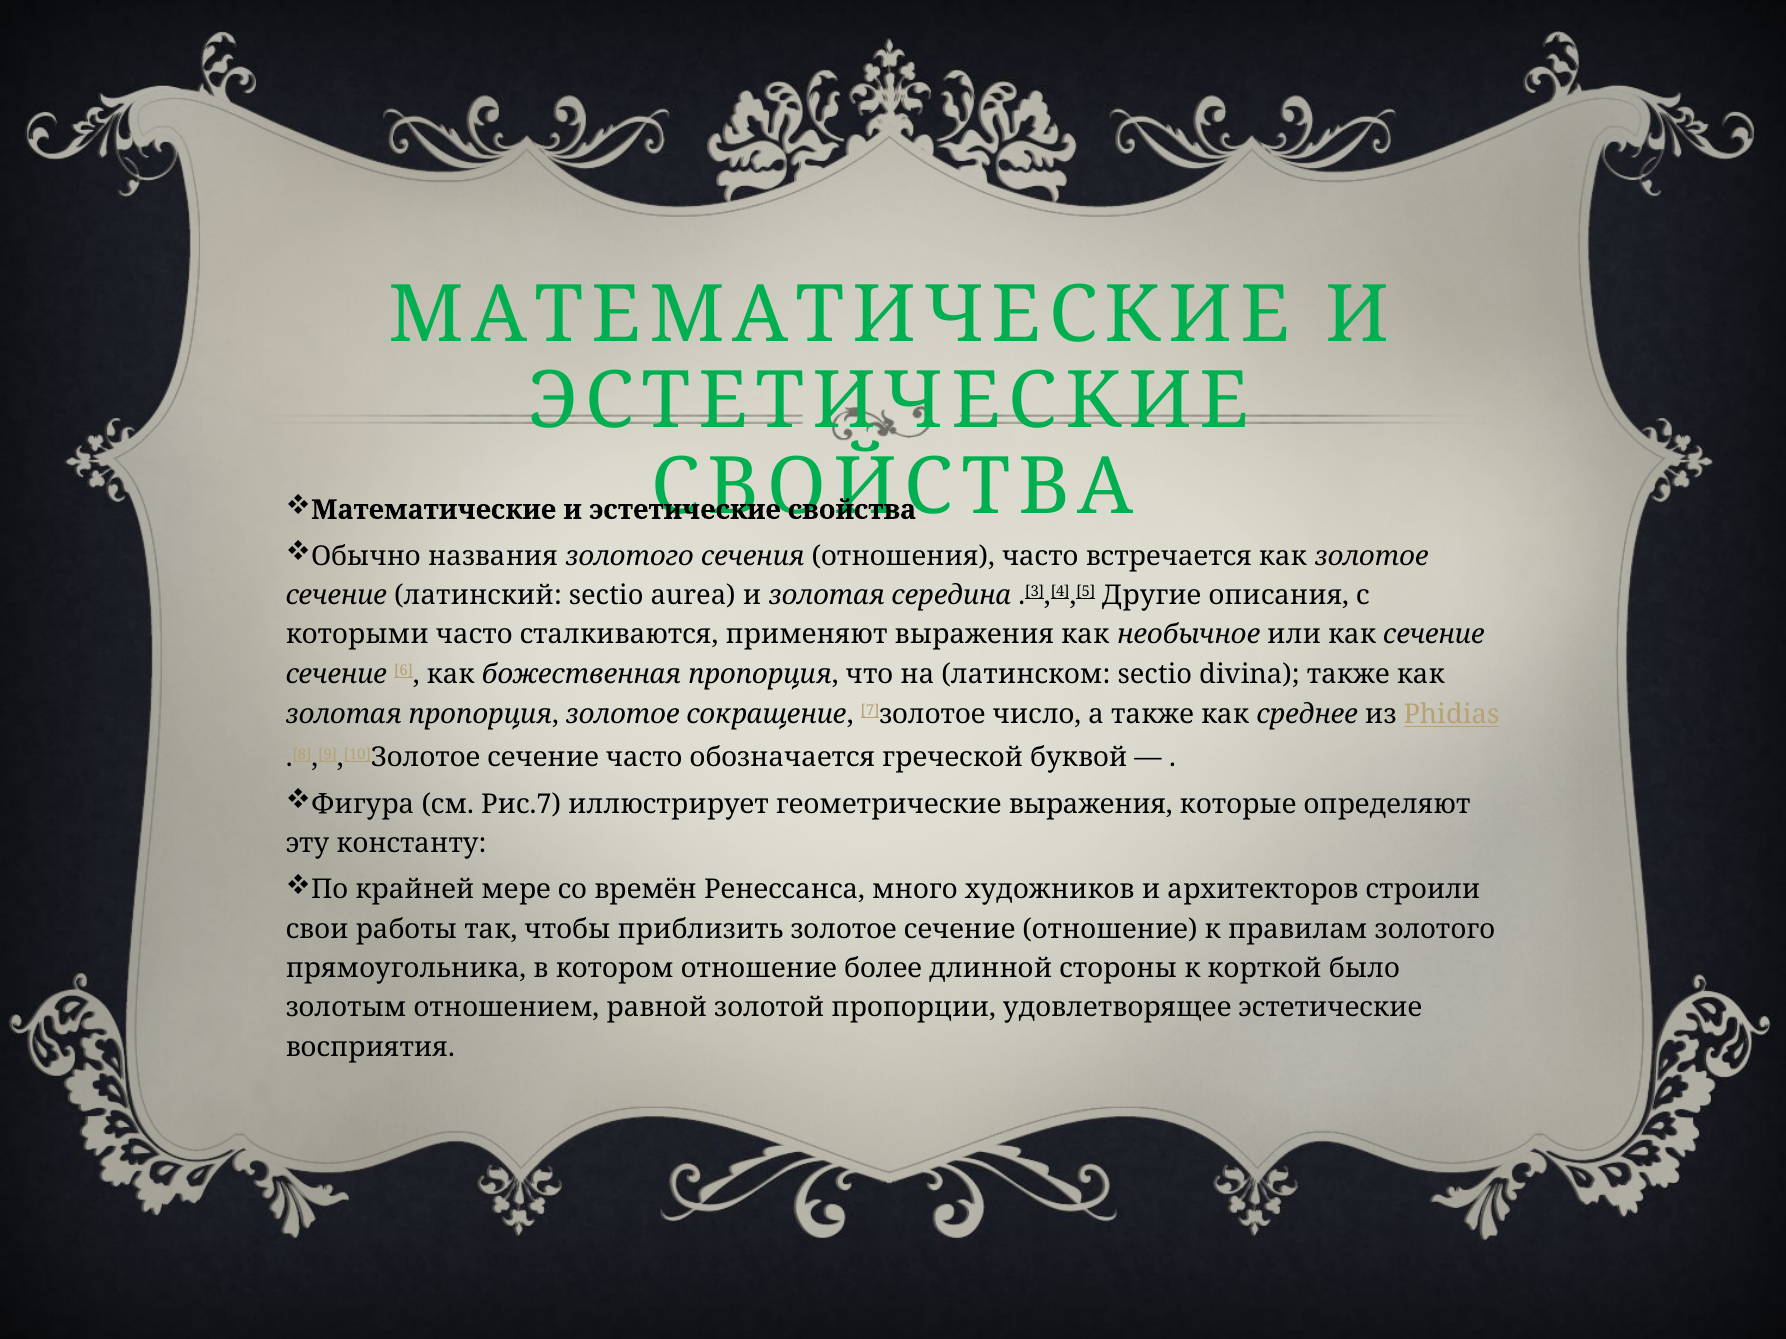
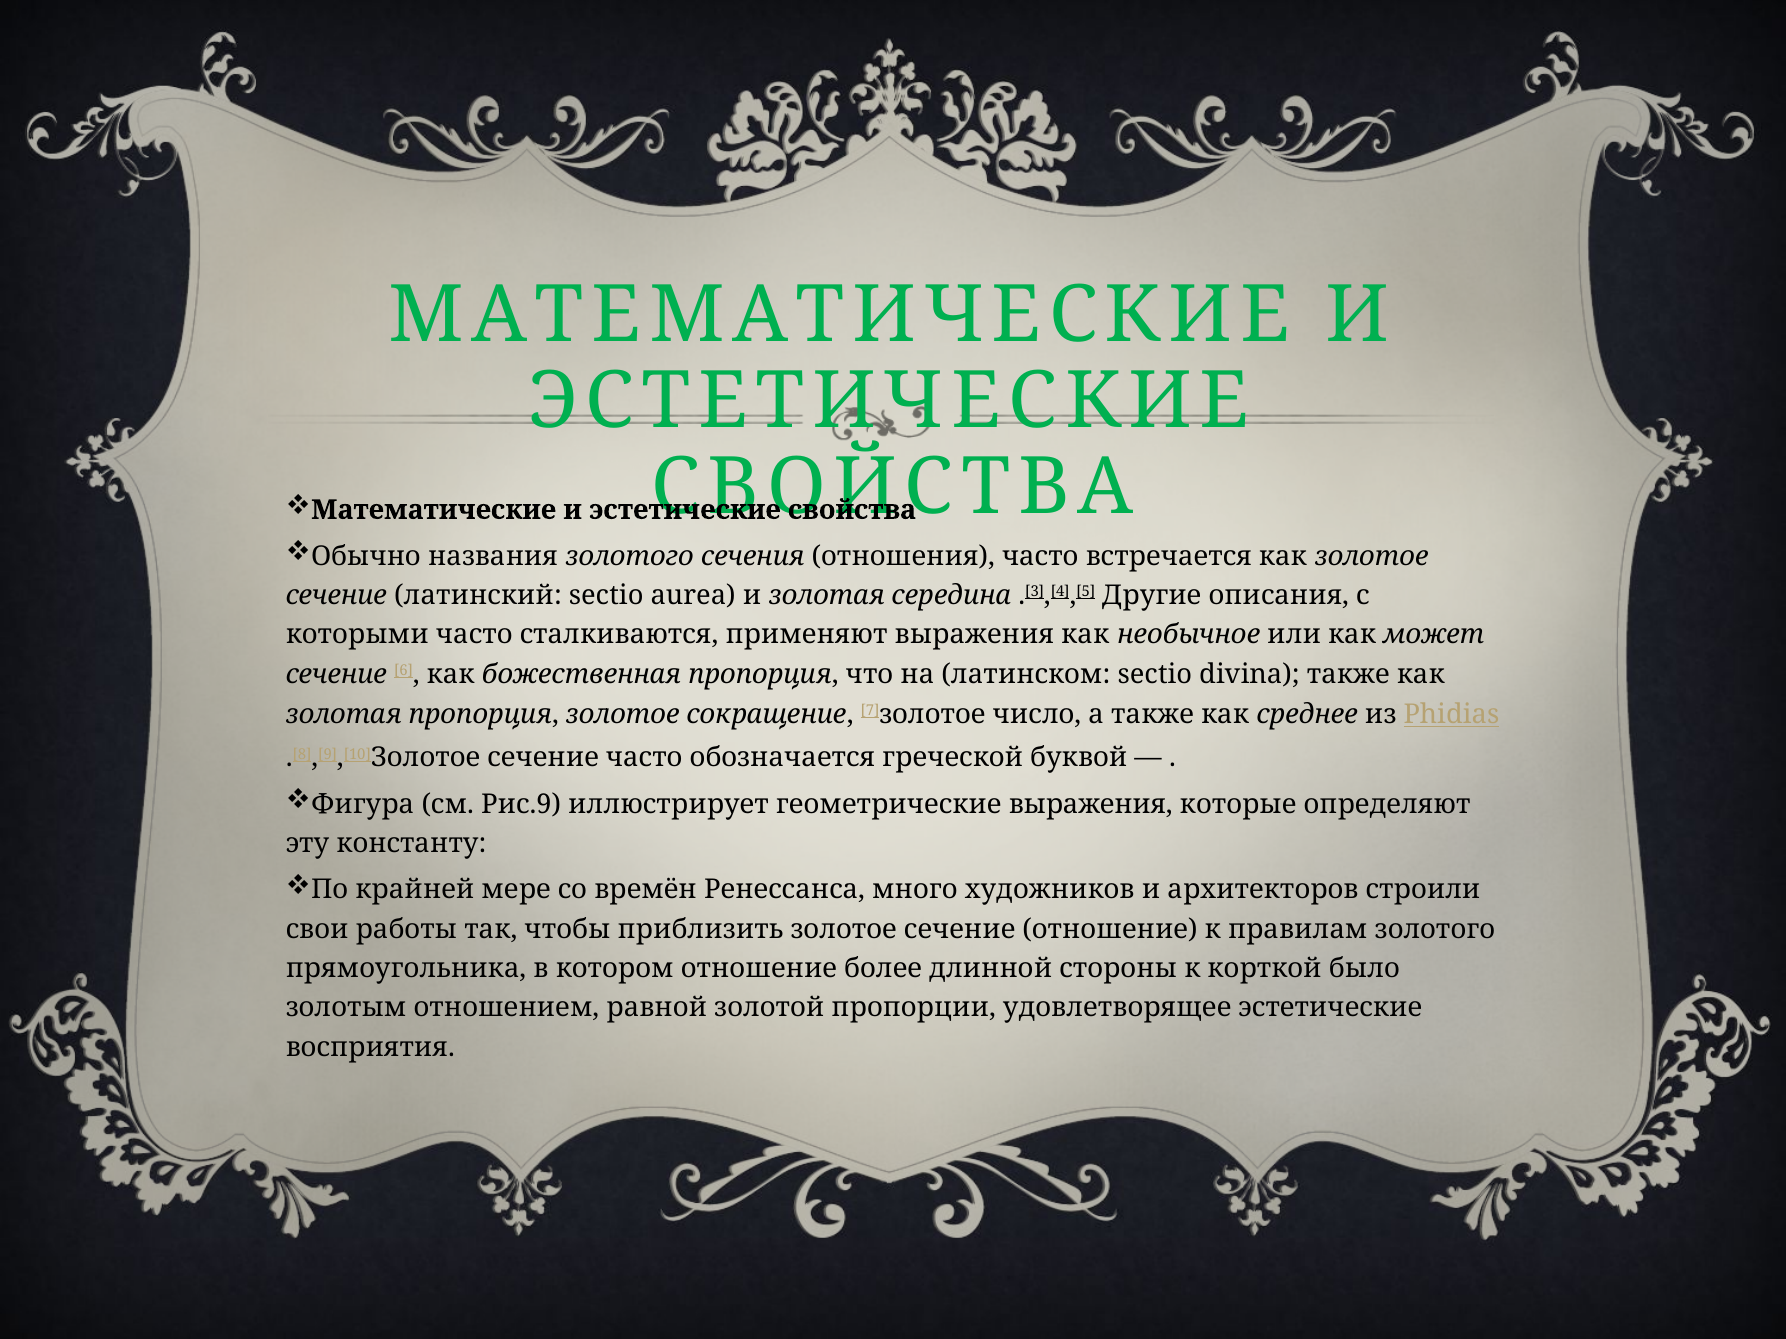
как сечение: сечение -> может (1434, 635)
Рис.7: Рис.7 -> Рис.9 (521, 805)
